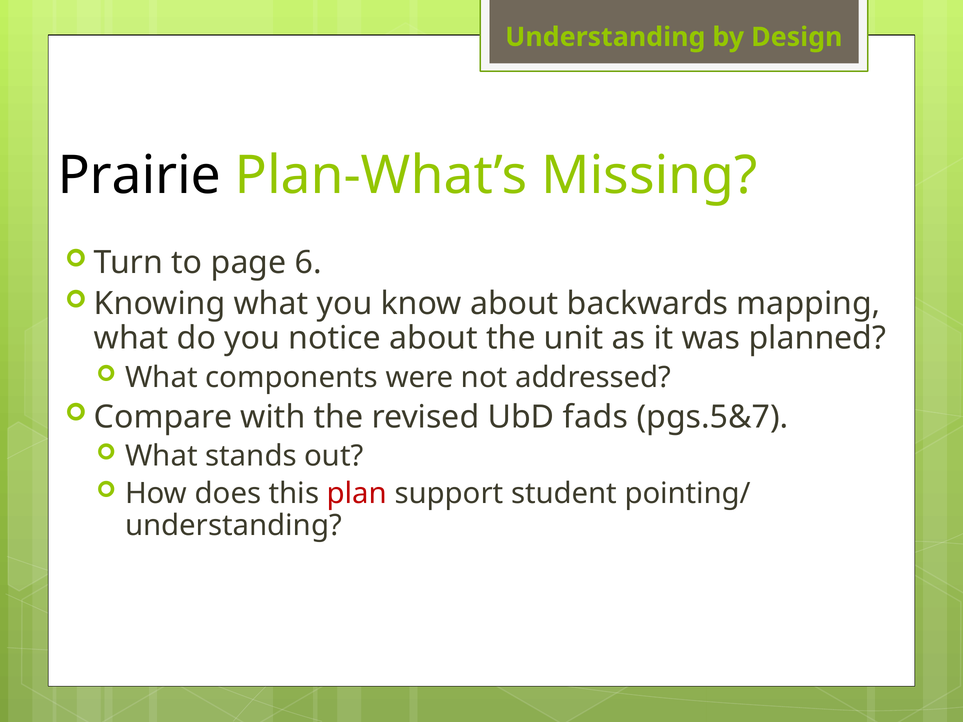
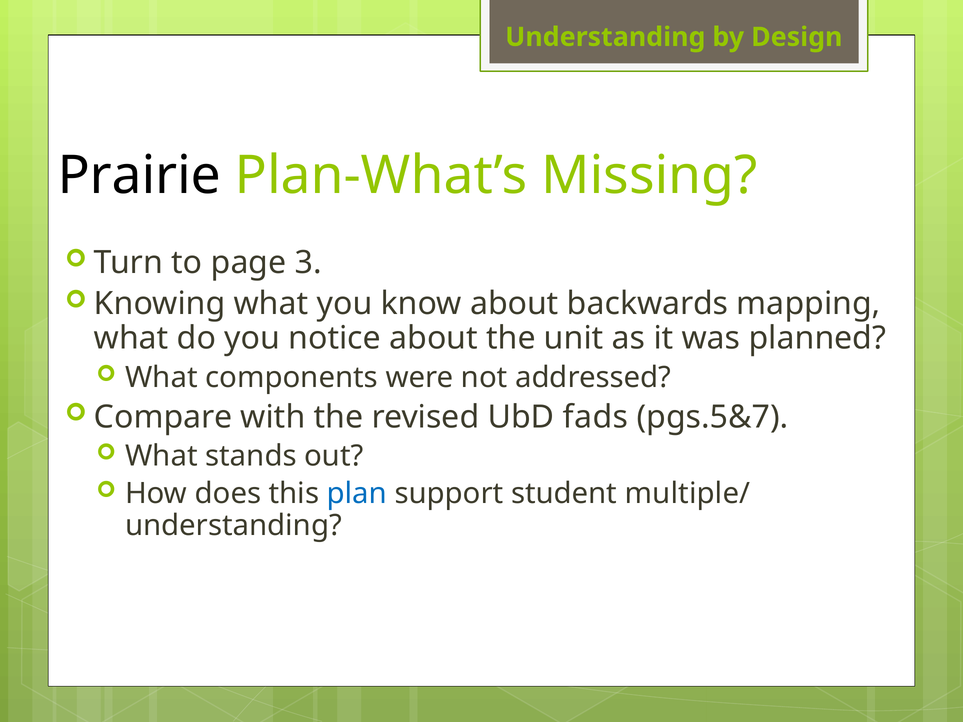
6: 6 -> 3 (308, 263)
plan colour: red -> blue (357, 494)
pointing/: pointing/ -> multiple/ (688, 494)
